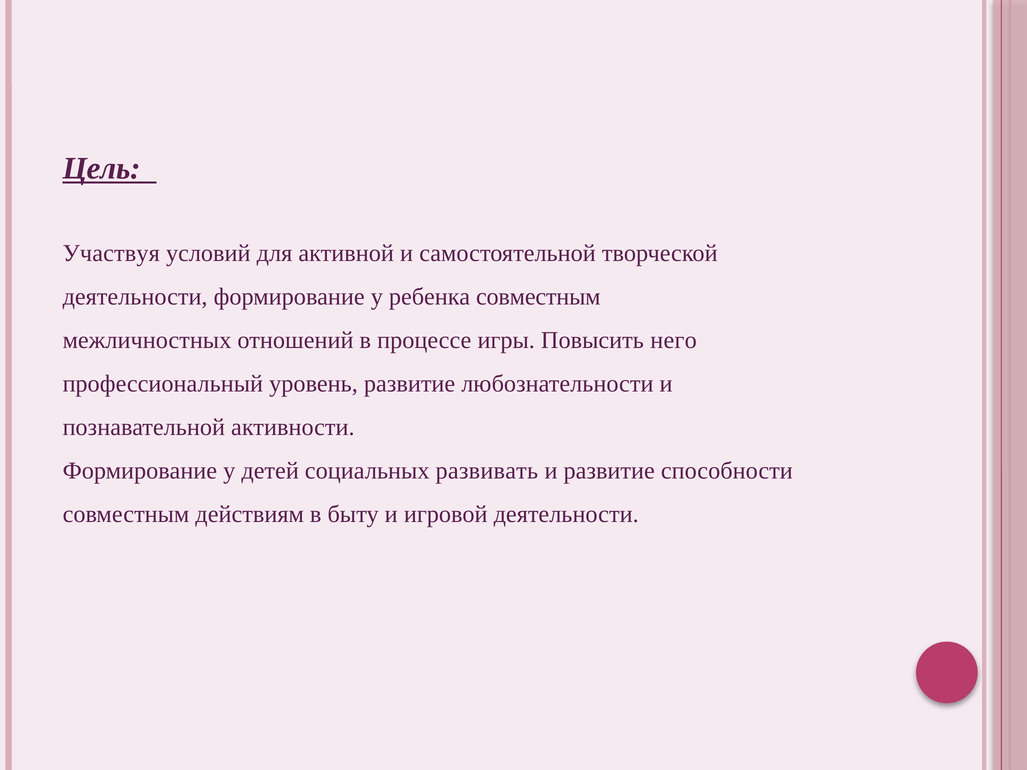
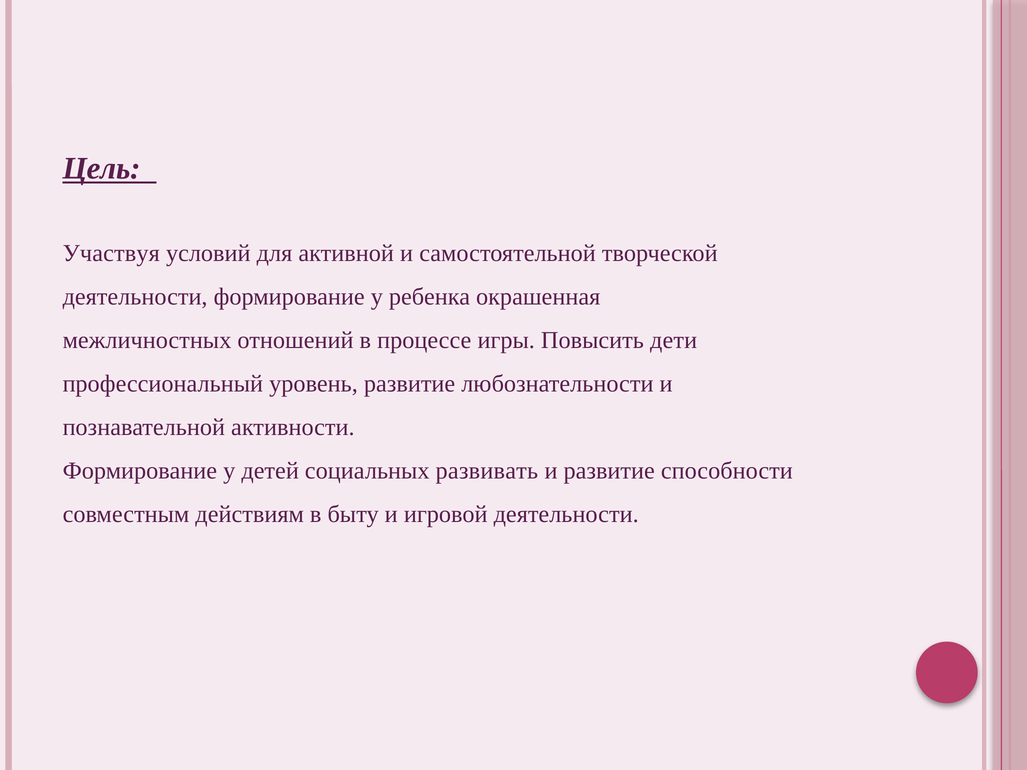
ребенка совместным: совместным -> окрашенная (538, 297)
него: него -> дети (674, 341)
